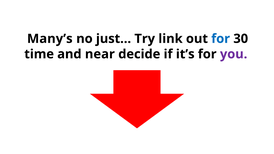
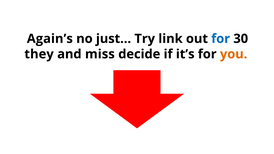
Many’s: Many’s -> Again’s (50, 39)
time: time -> they (39, 54)
near: near -> miss (100, 54)
you colour: purple -> orange (234, 54)
